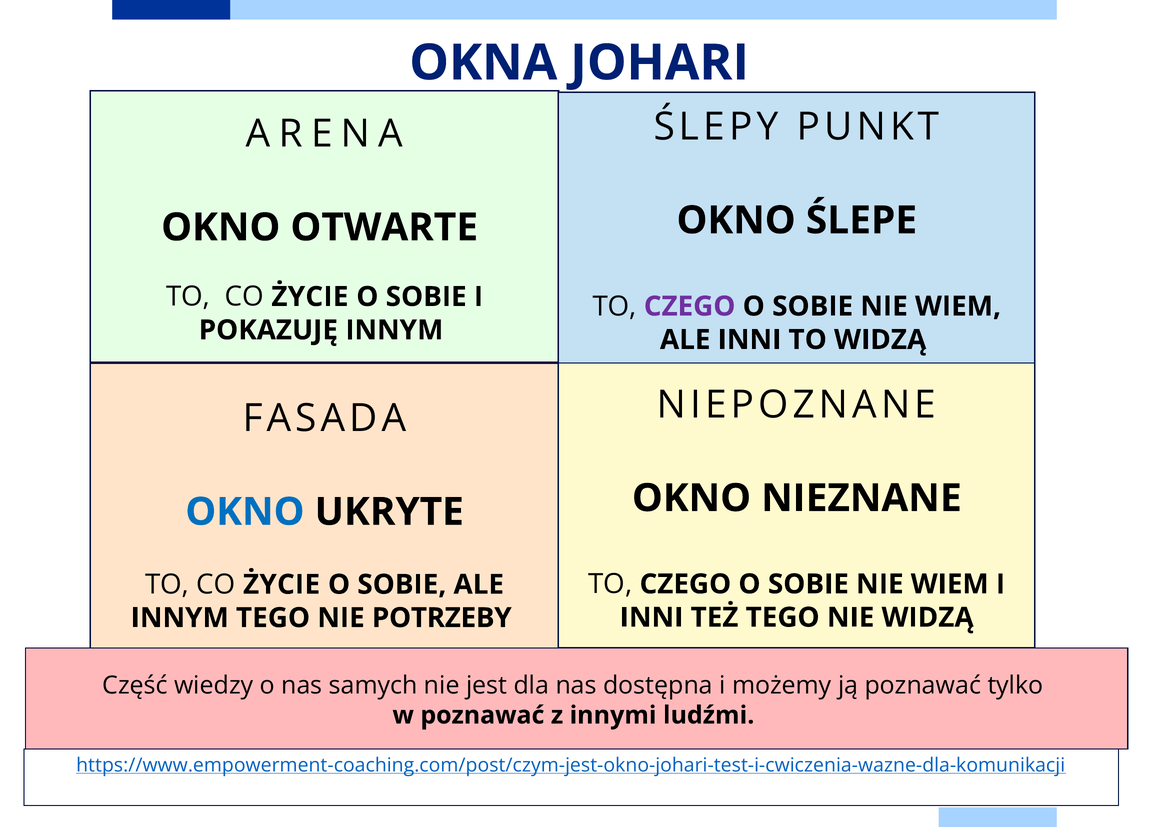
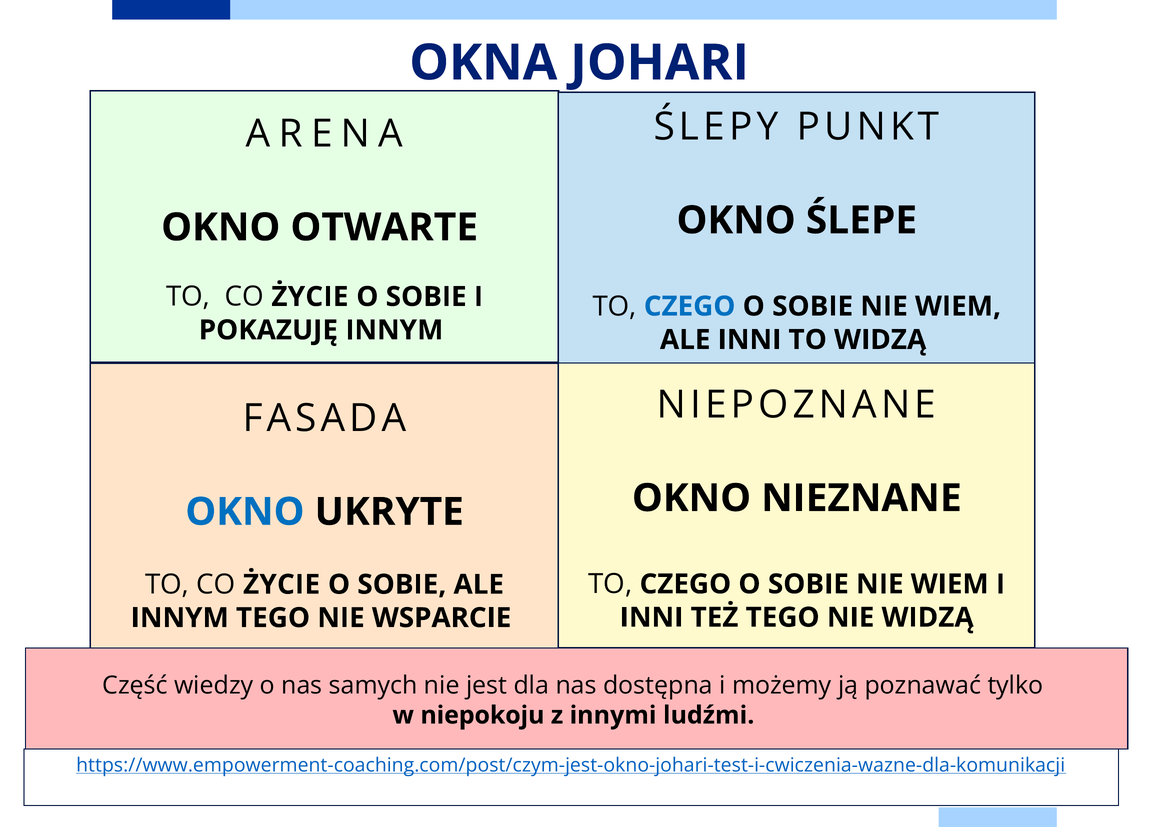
CZEGO colour: purple -> blue (690, 306)
POTRZEBY: POTRZEBY -> WSPARCIE (442, 618)
w poznawać: poznawać -> niepokoju (482, 715)
